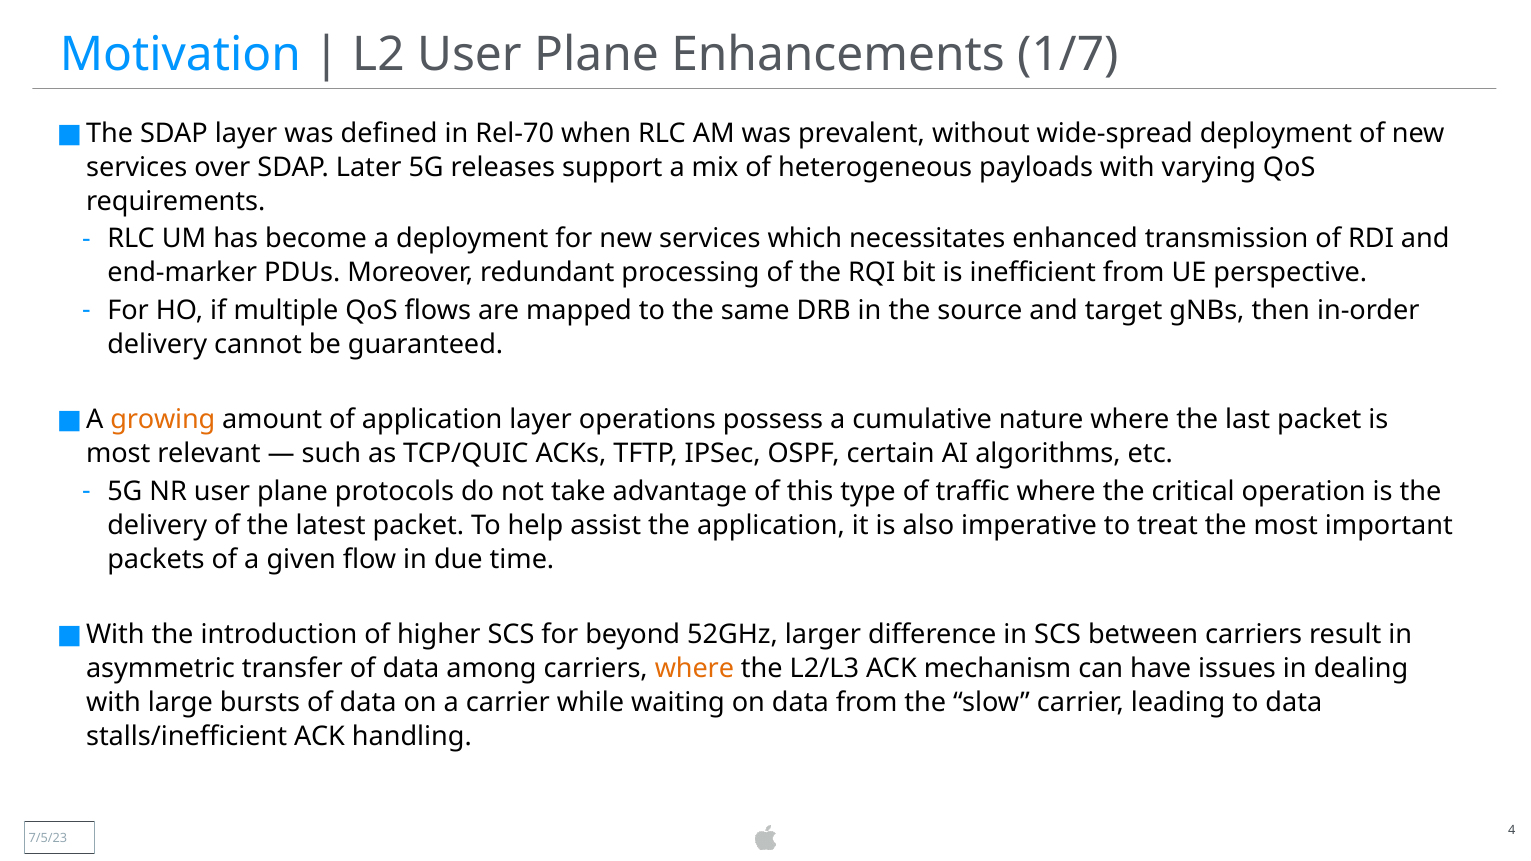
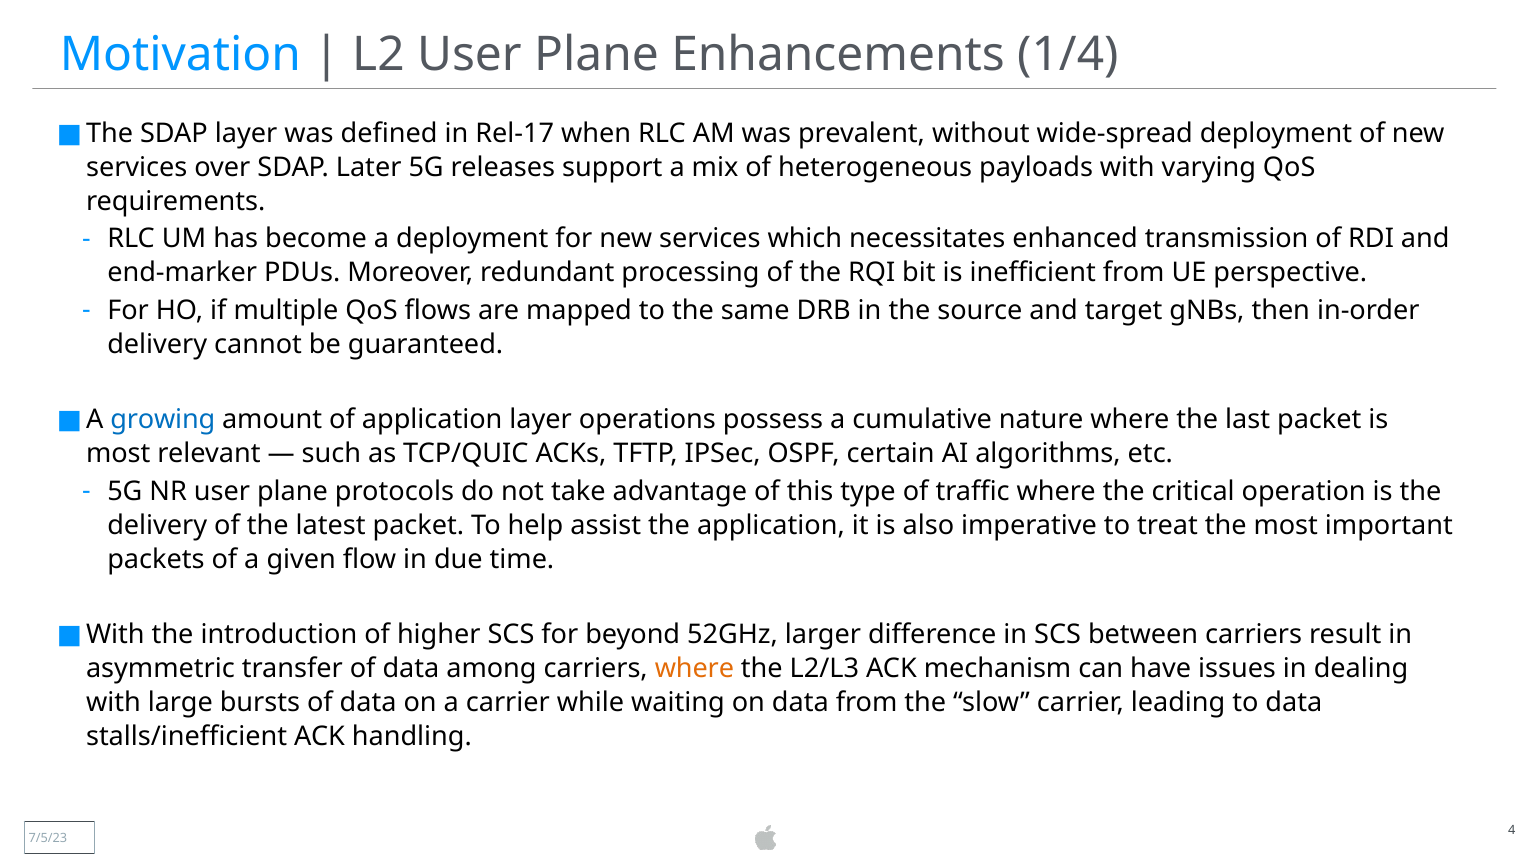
1/7: 1/7 -> 1/4 (1068, 54)
Rel-70: Rel-70 -> Rel-17 (515, 134)
growing colour: orange -> blue (163, 420)
